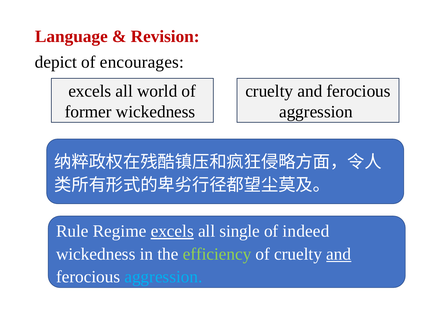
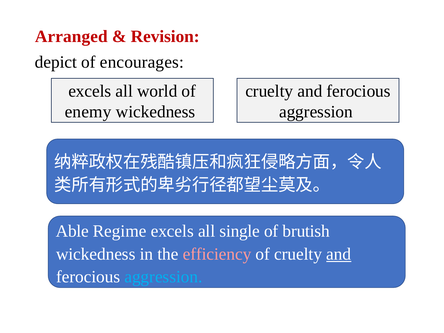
Language: Language -> Arranged (71, 37)
former: former -> enemy (88, 112)
Rule: Rule -> Able (72, 231)
excels underline: present -> none (172, 231)
indeed: indeed -> brutish (306, 231)
efficiency colour: light green -> pink (217, 254)
